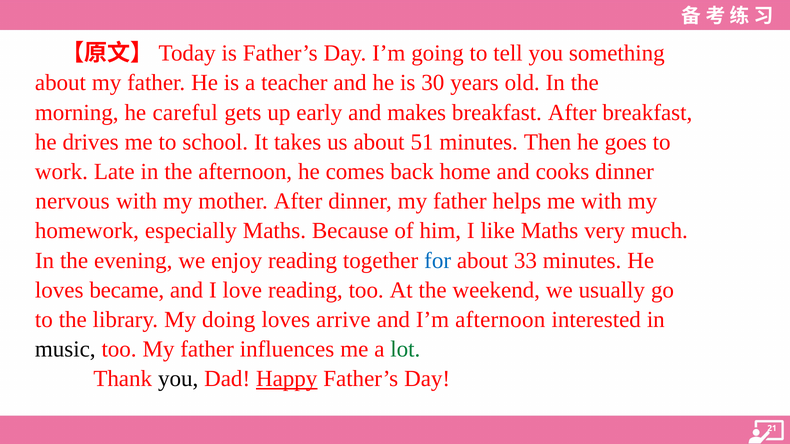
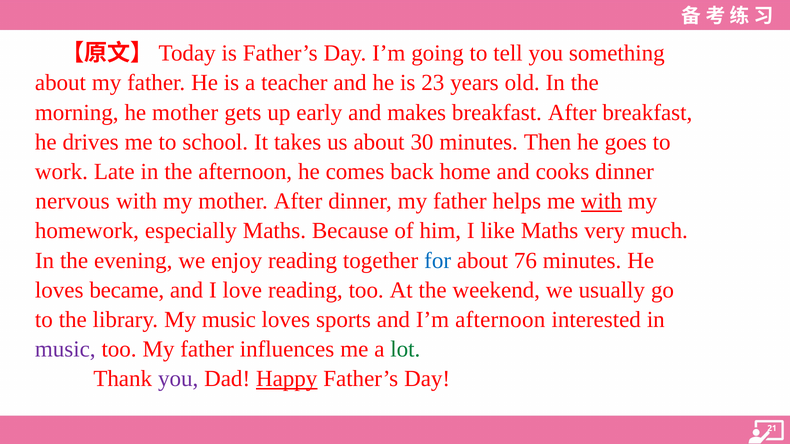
30: 30 -> 23 (433, 83)
he careful: careful -> mother (185, 113)
51: 51 -> 30 (422, 142)
with underline: none -> present (601, 201)
33: 33 -> 76 (525, 261)
My doing: doing -> music (229, 320)
arrive: arrive -> sports (343, 320)
music colour: black -> purple (65, 350)
you colour: black -> purple (178, 379)
